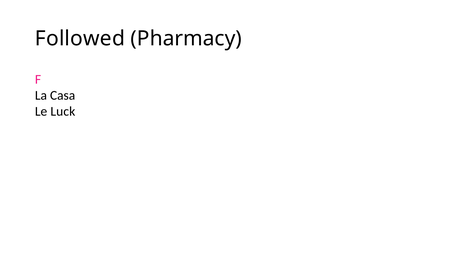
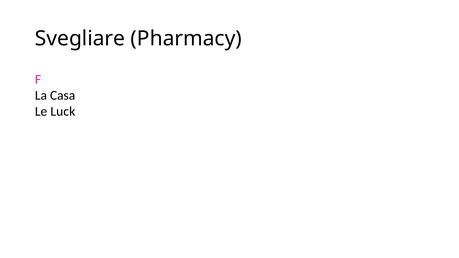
Followed: Followed -> Svegliare (80, 39)
